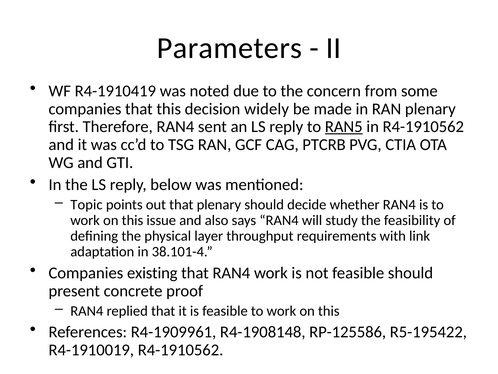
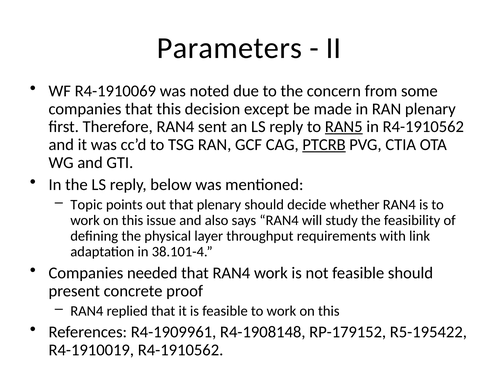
R4-1910419: R4-1910419 -> R4-1910069 (115, 91)
widely: widely -> except (267, 109)
PTCRB underline: none -> present (324, 145)
existing: existing -> needed (152, 273)
RP-125586: RP-125586 -> RP-179152 (348, 332)
